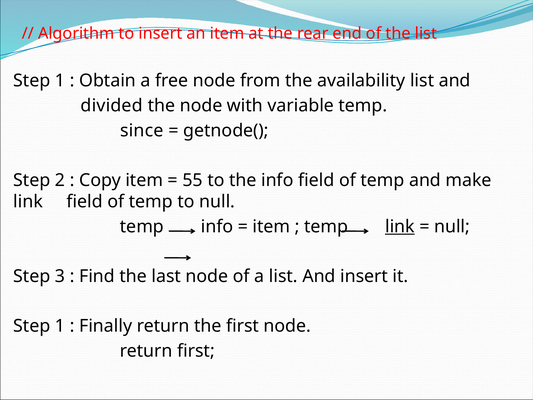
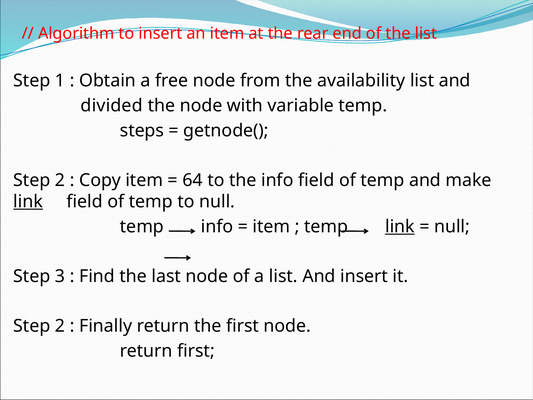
since: since -> steps (142, 130)
55: 55 -> 64 (193, 180)
link underline: none -> present (28, 201)
1: 1 -> 2 (60, 326)
